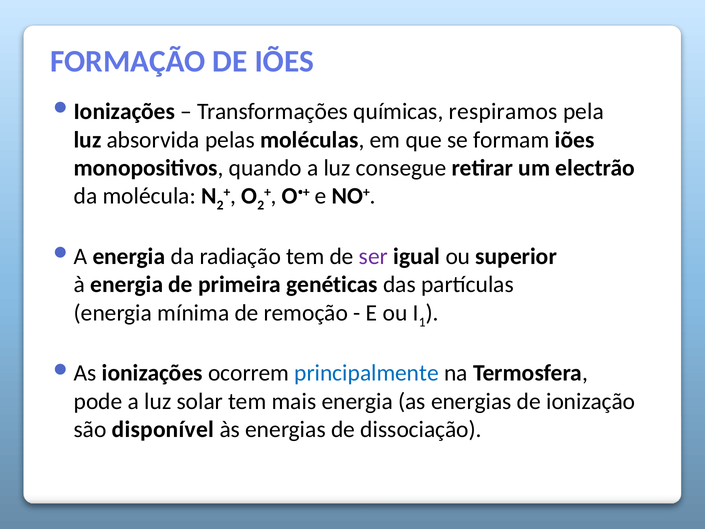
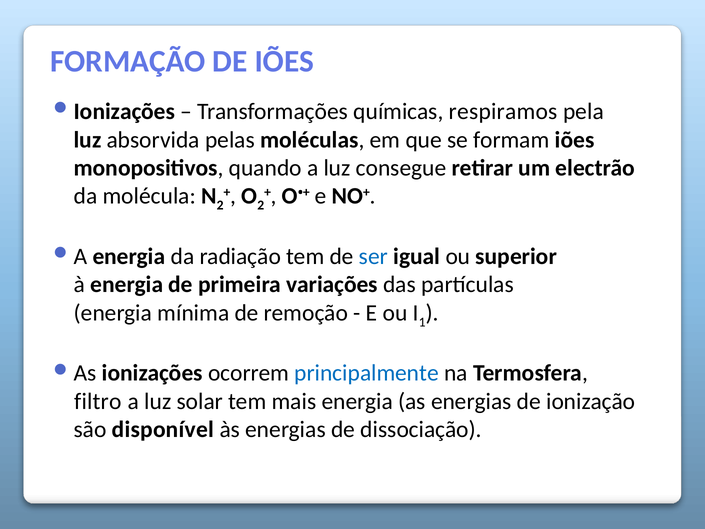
ser colour: purple -> blue (373, 256)
genéticas: genéticas -> variações (332, 285)
pode: pode -> filtro (98, 401)
